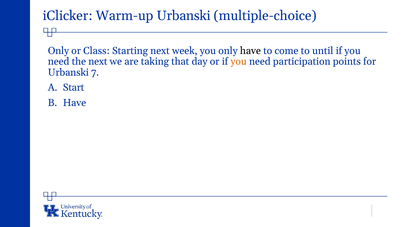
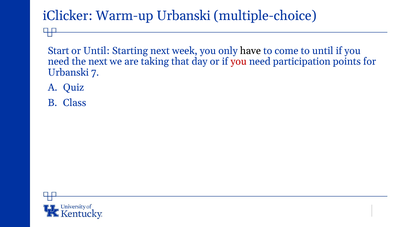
Only: Only -> Start (58, 51)
or Class: Class -> Until (96, 51)
you colour: orange -> red (239, 62)
Start: Start -> Quiz (73, 88)
Have: Have -> Class (75, 103)
